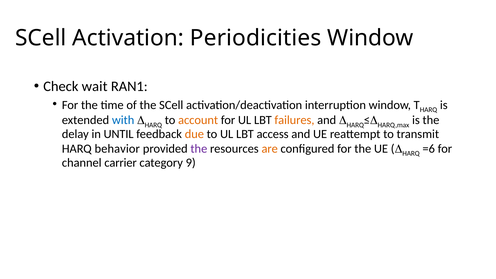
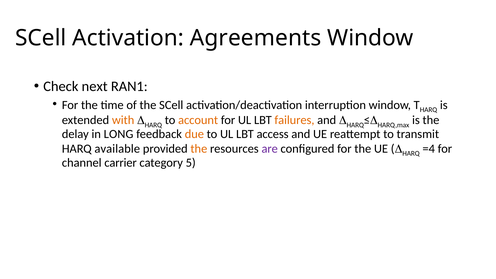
Periodicities: Periodicities -> Agreements (256, 38)
wait: wait -> next (95, 86)
with colour: blue -> orange (123, 120)
UNTIL: UNTIL -> LONG (119, 134)
behavior: behavior -> available (117, 149)
the colour: purple -> orange (199, 149)
are colour: orange -> purple (270, 149)
=6: =6 -> =4 (429, 149)
9: 9 -> 5 (191, 163)
